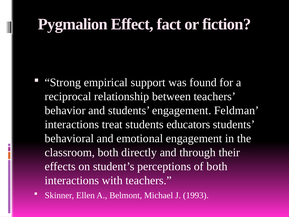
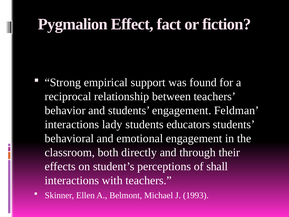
treat: treat -> lady (112, 124)
of both: both -> shall (217, 166)
